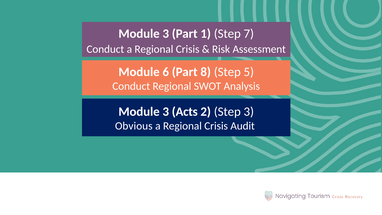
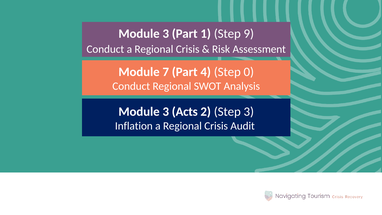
7: 7 -> 9 (249, 34)
6: 6 -> 7 (166, 72)
8: 8 -> 4 (206, 72)
5: 5 -> 0 (249, 72)
Obvious: Obvious -> Inflation (134, 126)
